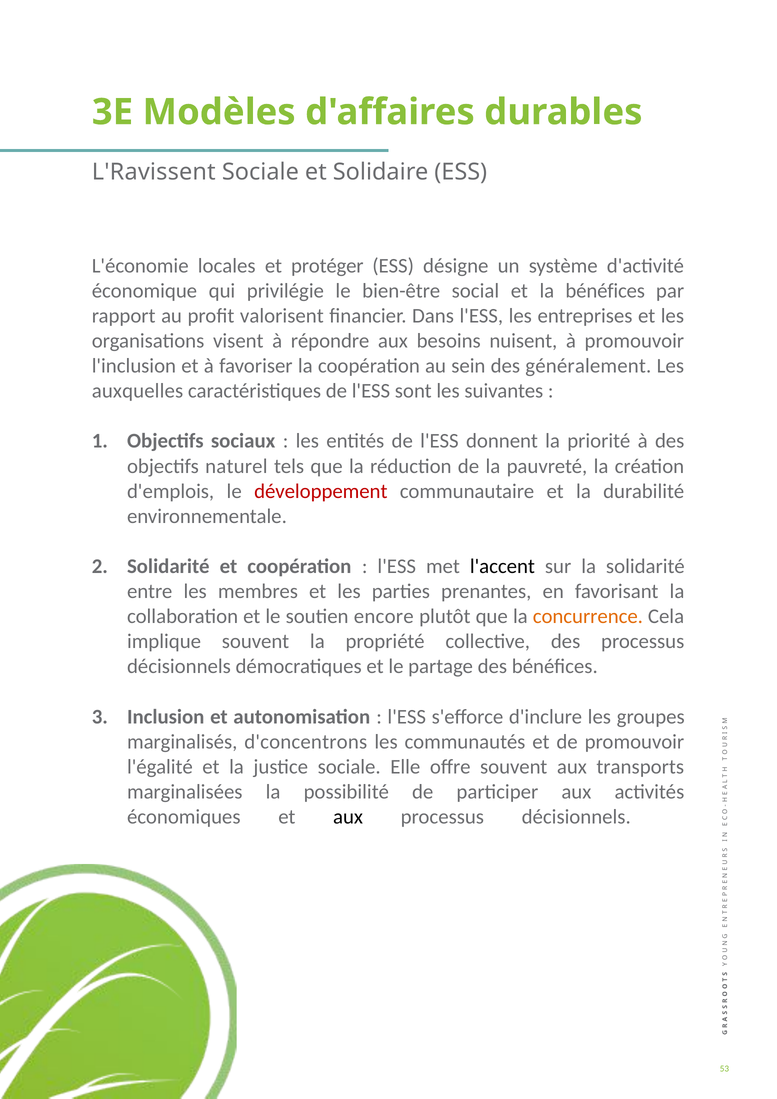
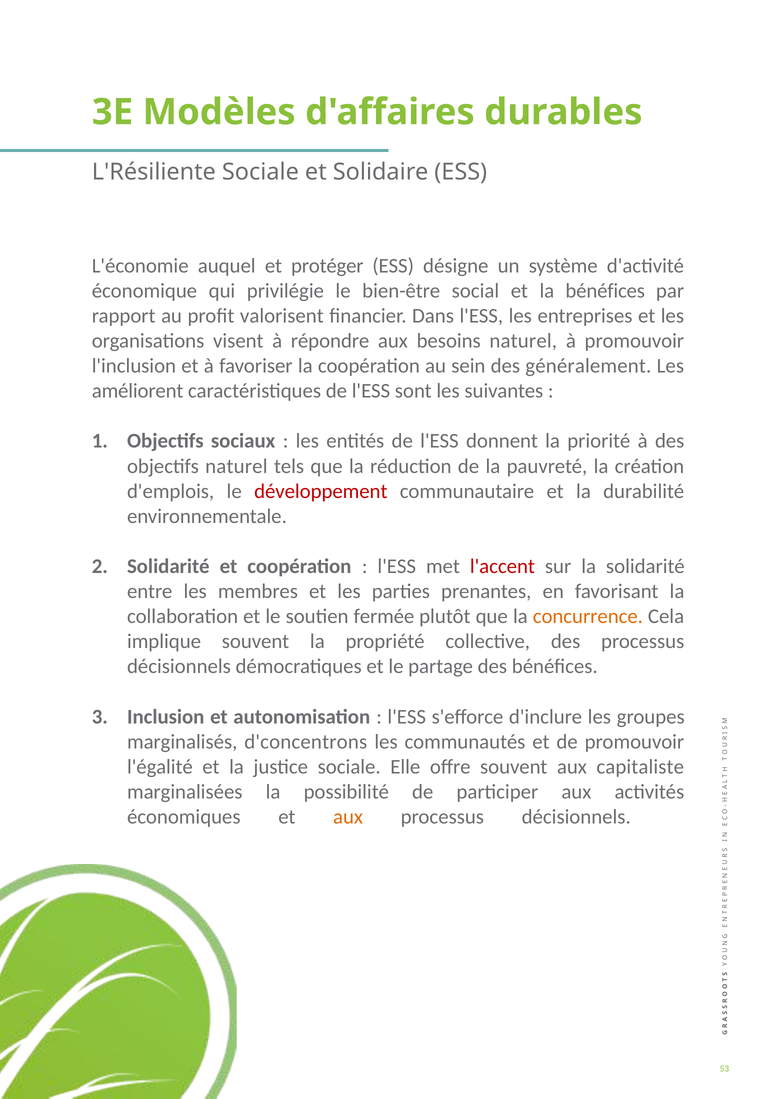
L'Ravissent: L'Ravissent -> L'Résiliente (154, 172)
locales: locales -> auquel (227, 266)
besoins nuisent: nuisent -> naturel (523, 341)
auxquelles: auxquelles -> améliorent (138, 391)
l'accent colour: black -> red (502, 566)
encore: encore -> fermée (384, 616)
transports: transports -> capitaliste (640, 767)
aux colour: black -> orange (348, 817)
